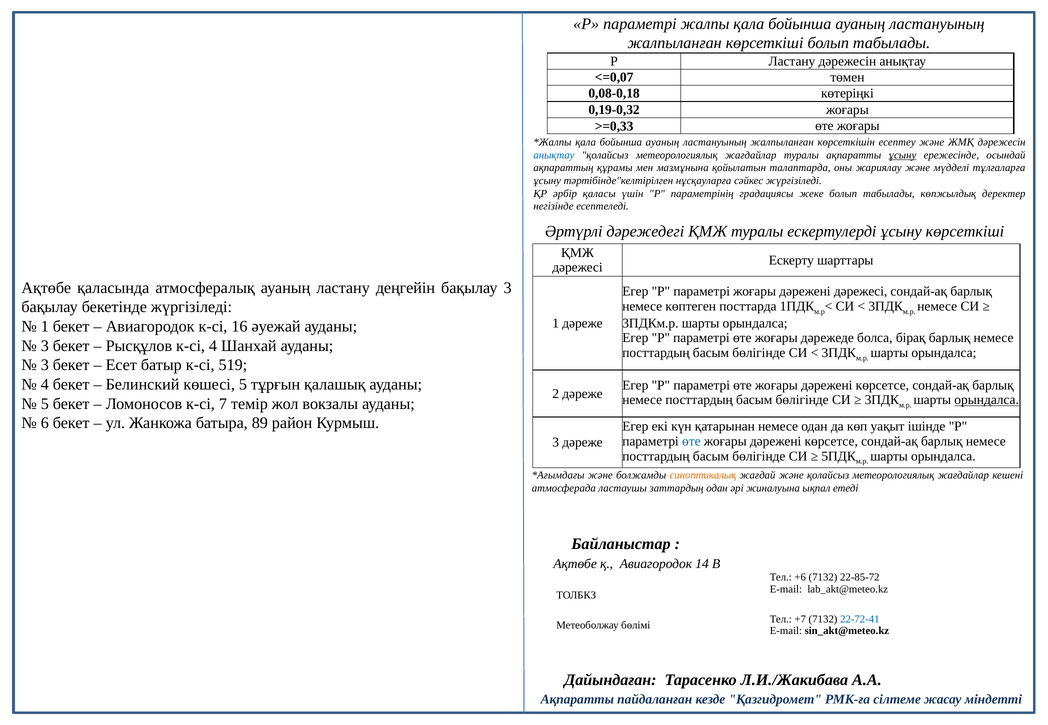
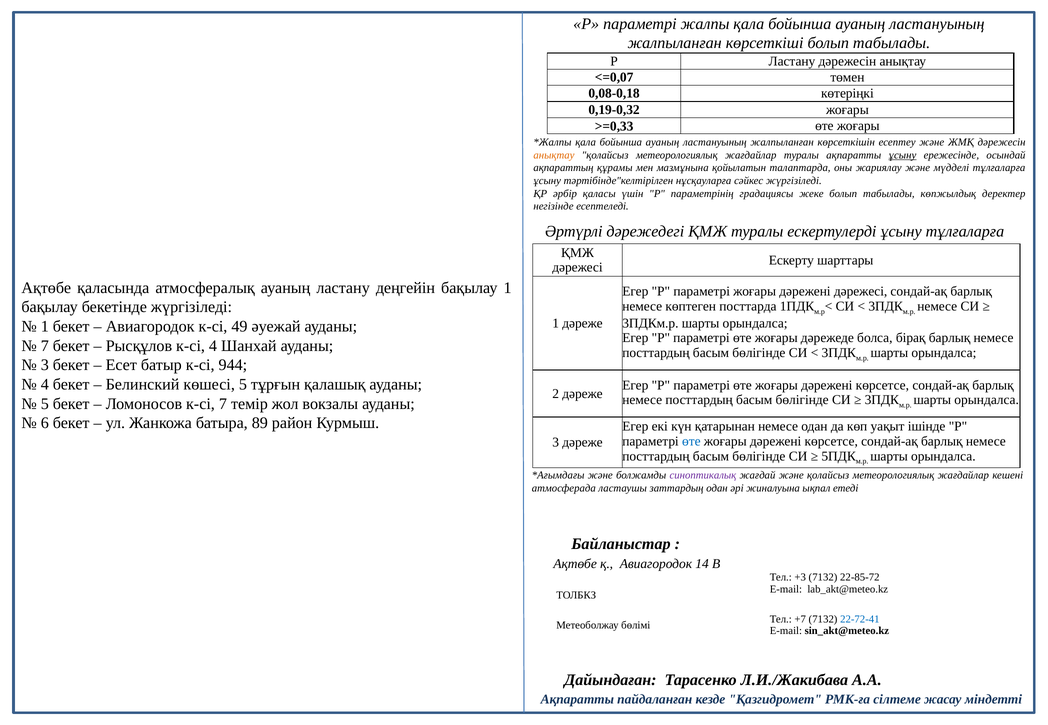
анықтау colour: blue -> orange (554, 155)
ұсыну көрсеткіші: көрсеткіші -> тұлғаларға (965, 231)
бақылау 3: 3 -> 1 (508, 288)
16: 16 -> 49 (239, 327)
3: 3 -> 7 (45, 346)
519: 519 -> 944 (233, 365)
орындалса underline: present -> none (987, 400)
синоптикалық colour: orange -> purple (703, 476)
+6: +6 -> +3 (800, 578)
